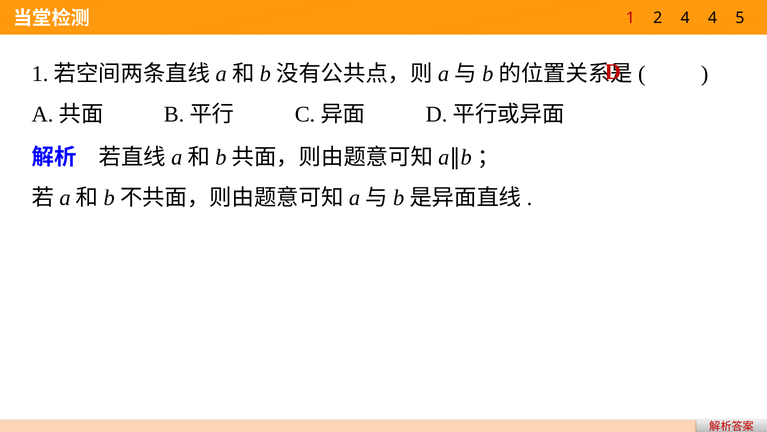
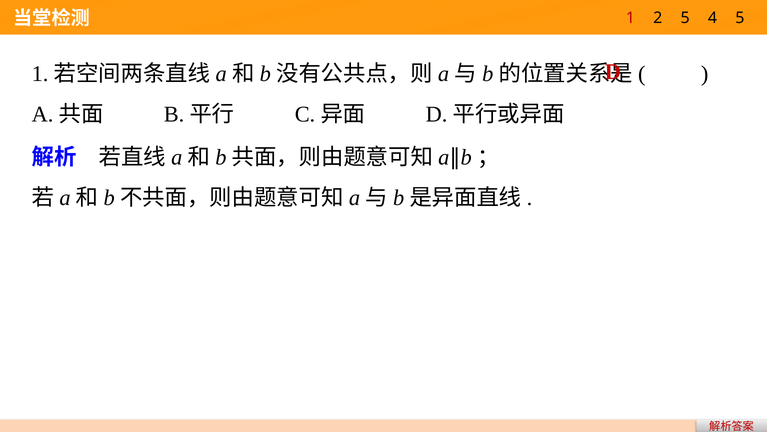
2 4: 4 -> 5 (685, 18)
